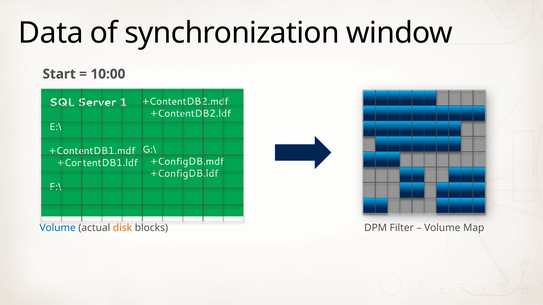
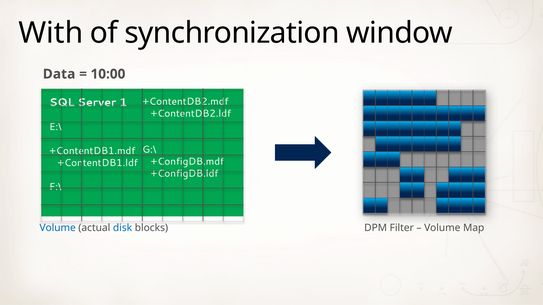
Data: Data -> With (51, 33)
Start: Start -> Data (59, 74)
disk colour: orange -> blue (123, 228)
